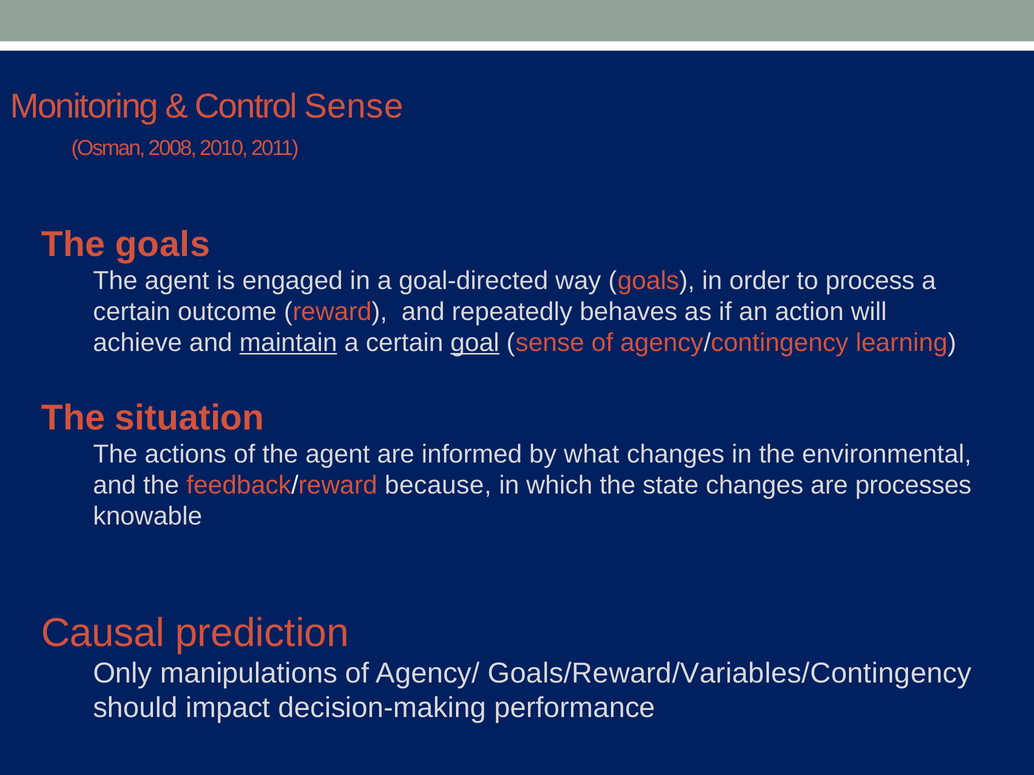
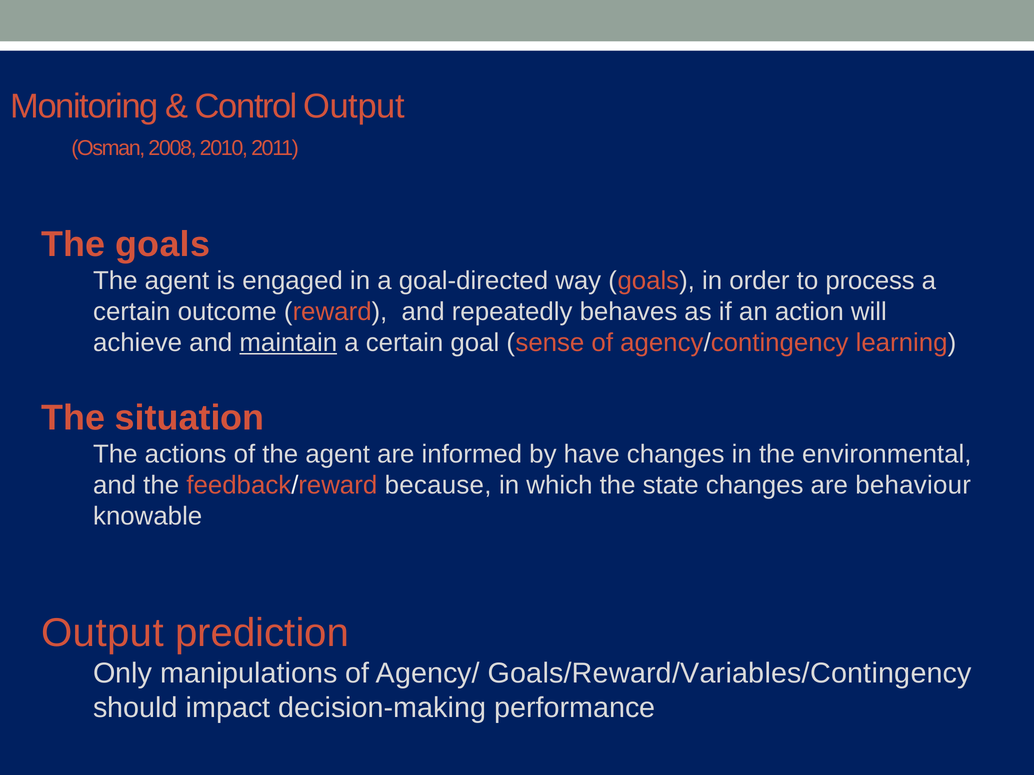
Control Sense: Sense -> Output (354, 107)
goal underline: present -> none (475, 343)
what: what -> have (592, 455)
processes: processes -> behaviour (913, 486)
Causal: Causal -> Output (103, 633)
